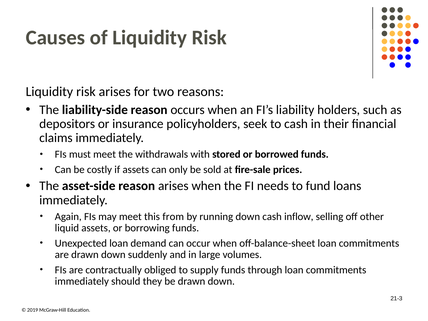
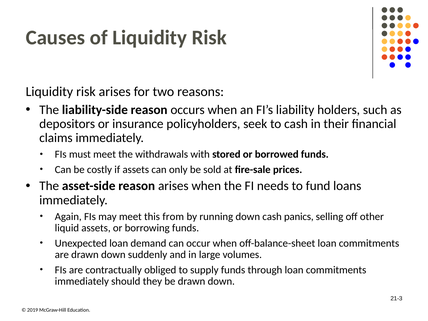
inflow: inflow -> panics (299, 216)
